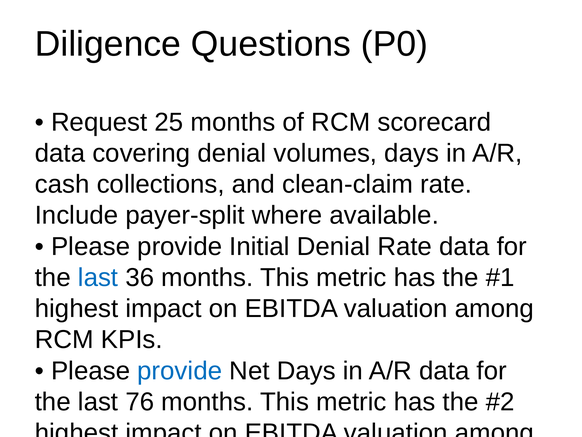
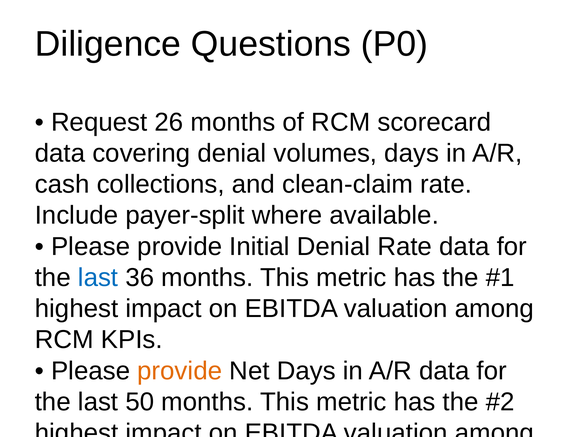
25: 25 -> 26 (169, 122)
provide colour: blue -> orange (180, 370)
76: 76 -> 50 (140, 401)
